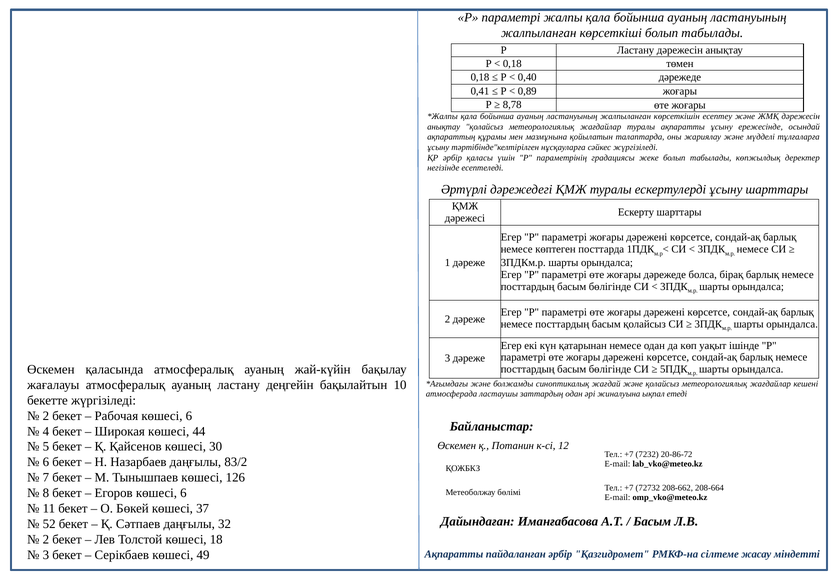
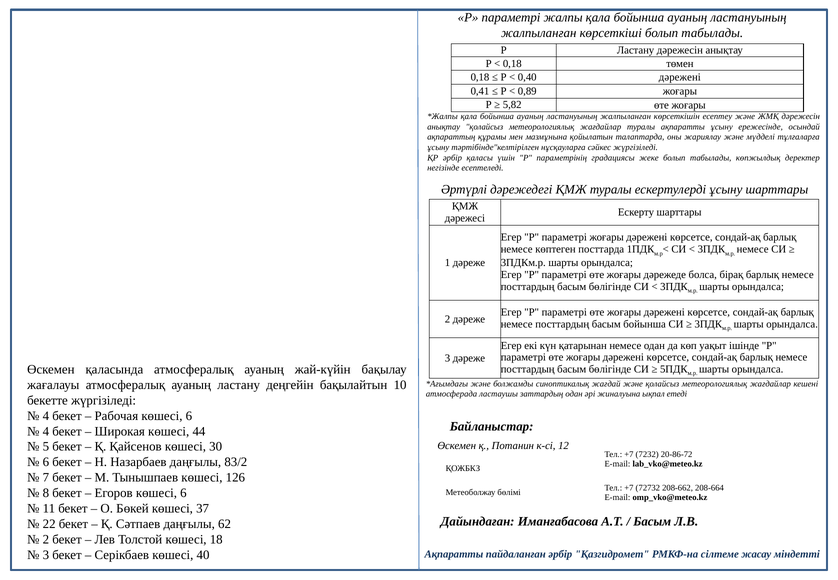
0,40 дәрежеде: дәрежеде -> дәрежені (680, 77)
8,78: 8,78 -> 5,82 (512, 105)
басым қолайсыз: қолайсыз -> бойынша (645, 324)
2: 2 -> 4 (46, 416)
52: 52 -> 22 (49, 524)
32: 32 -> 62 (225, 524)
49: 49 -> 40 (203, 555)
